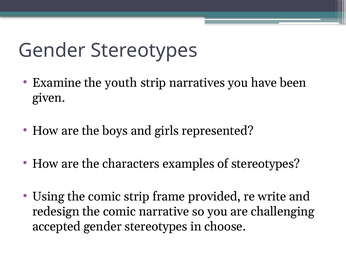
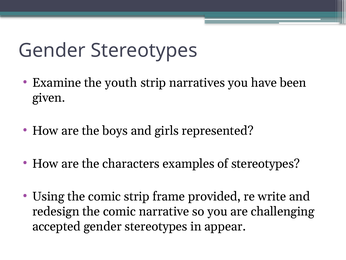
choose: choose -> appear (225, 226)
